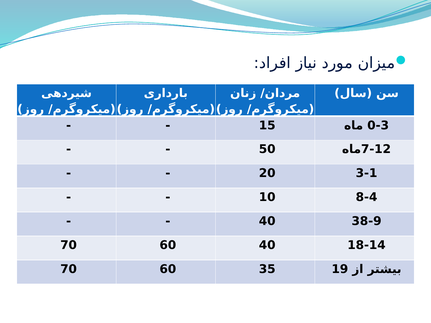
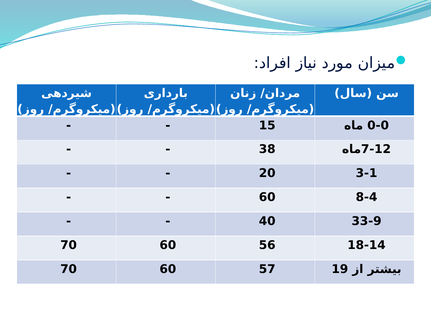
0-3: 0-3 -> 0-0 (378, 125)
50: 50 -> 38 (267, 149)
10: 10 -> 60 (267, 197)
38-9: 38-9 -> 33-9 (367, 221)
60 40: 40 -> 56 (267, 245)
35: 35 -> 57 (267, 269)
